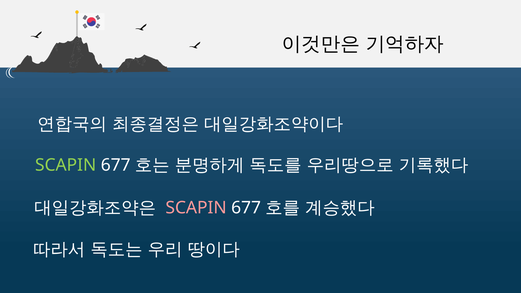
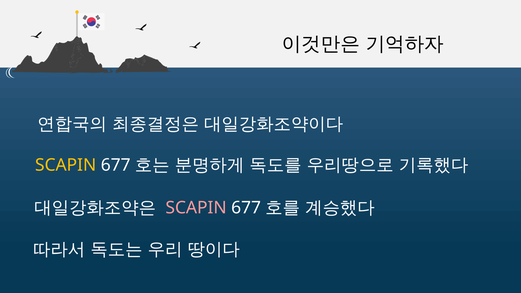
SCAPIN colour: light green -> yellow (66, 165)
